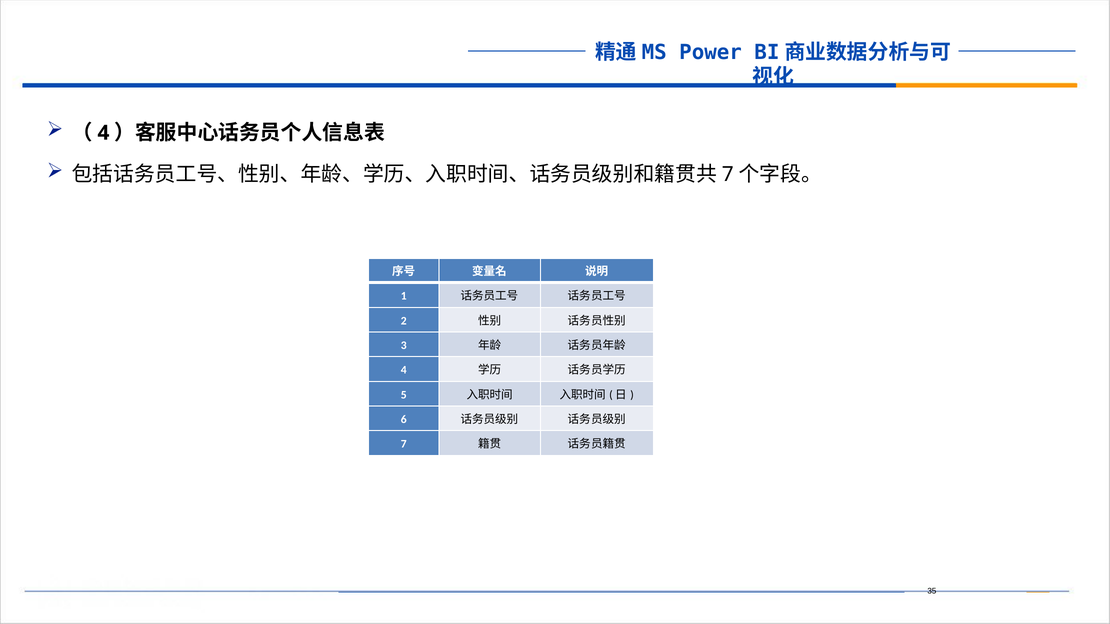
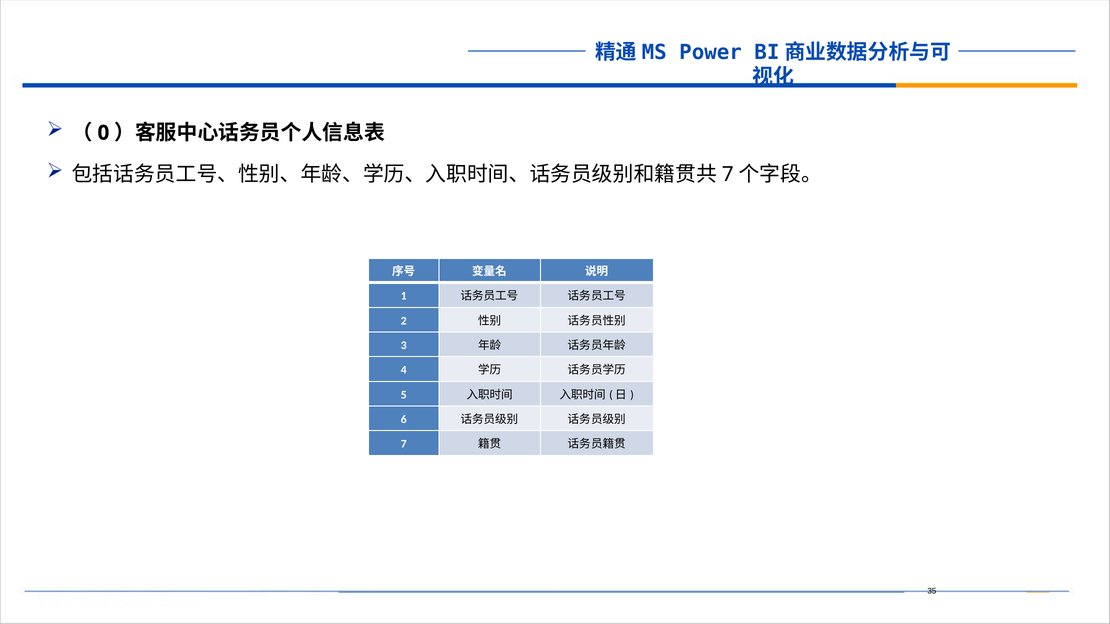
4: 4 -> 0 (103, 133)
